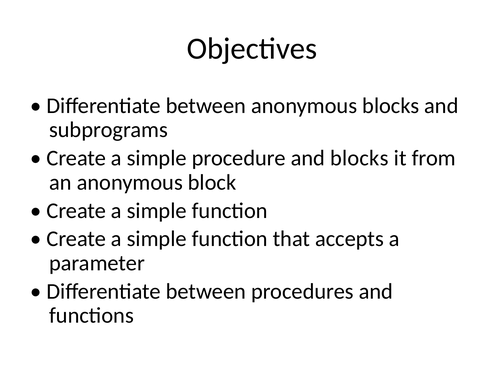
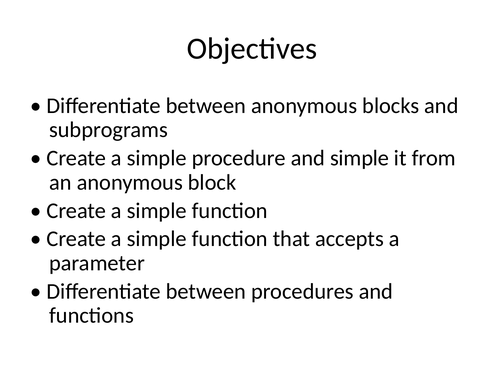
and blocks: blocks -> simple (360, 158)
